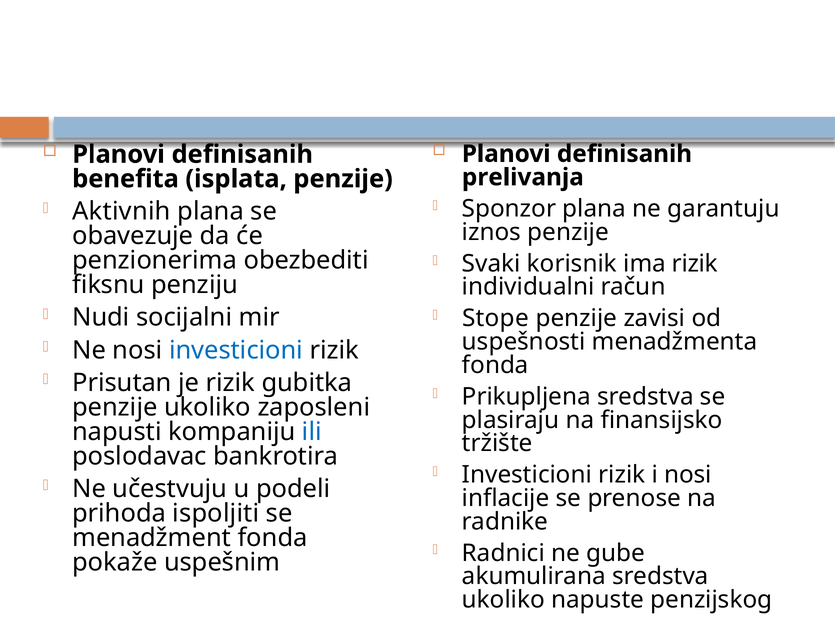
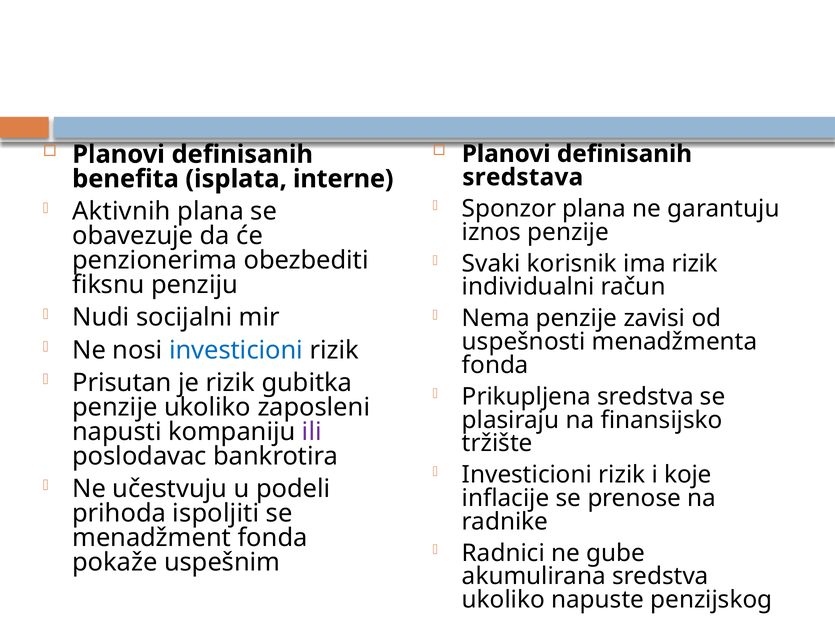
prelivanja: prelivanja -> sredstava (523, 177)
isplata penzije: penzije -> interne (343, 179)
Stope: Stope -> Nema (496, 319)
ili colour: blue -> purple (312, 432)
i nosi: nosi -> koje (688, 475)
